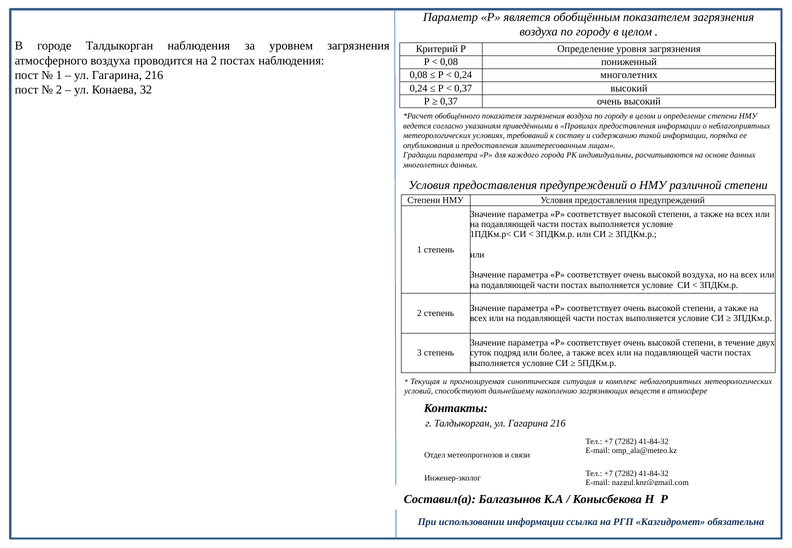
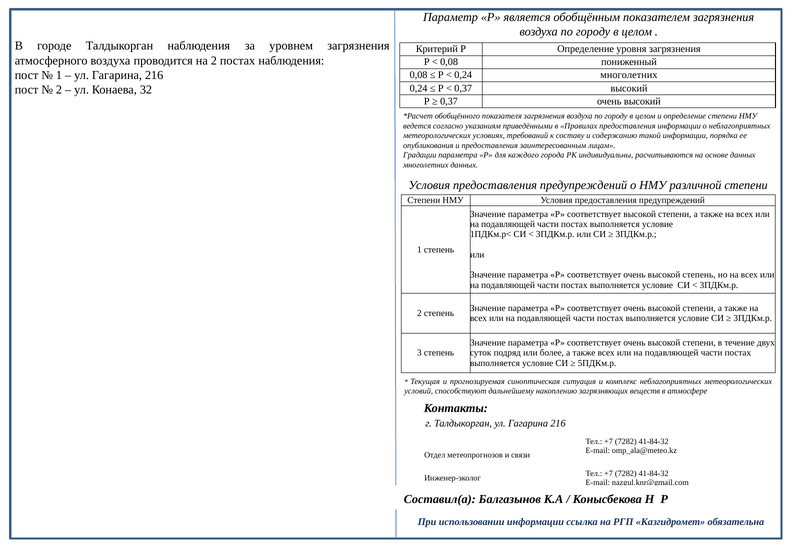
высокой воздуха: воздуха -> степень (699, 275)
